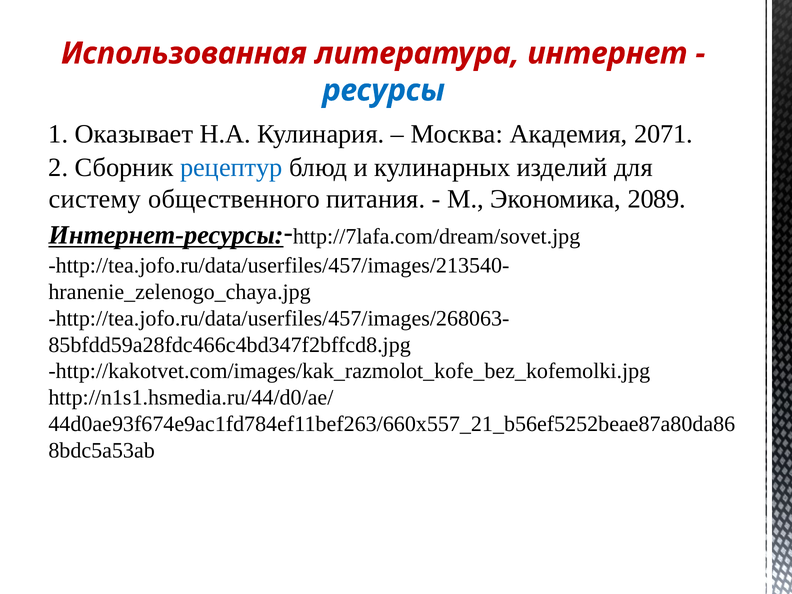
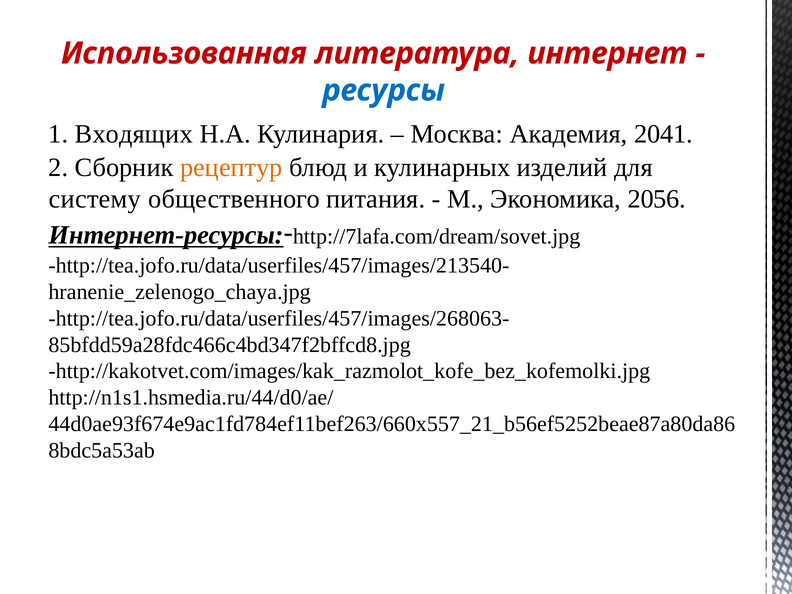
Оказывает: Оказывает -> Входящих (134, 134)
2071: 2071 -> 2041 (663, 134)
рецептур colour: blue -> orange (231, 167)
2089: 2089 -> 2056 (657, 199)
